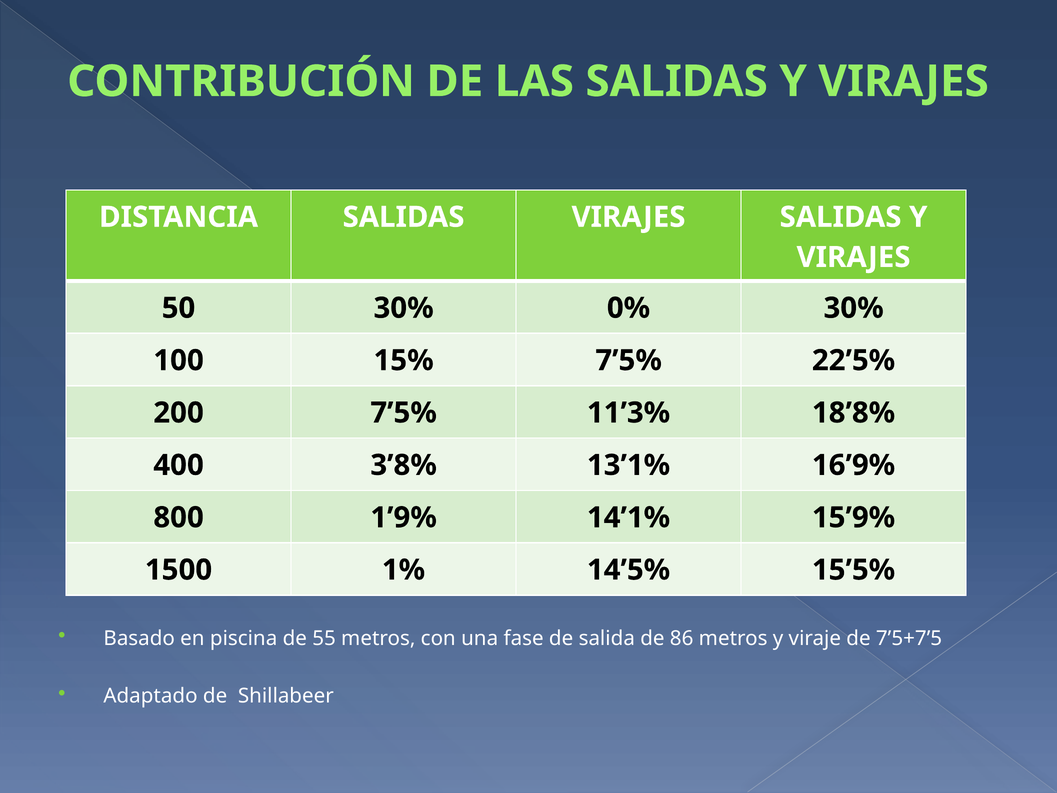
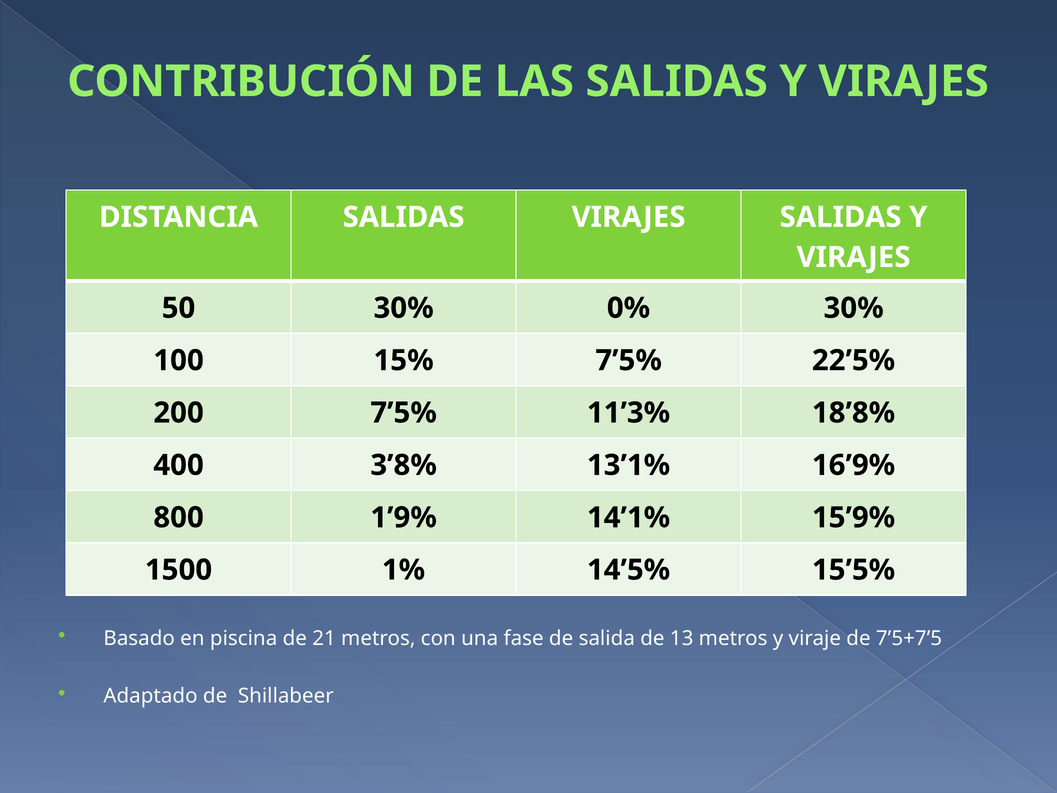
55: 55 -> 21 (324, 638)
86: 86 -> 13 (682, 638)
